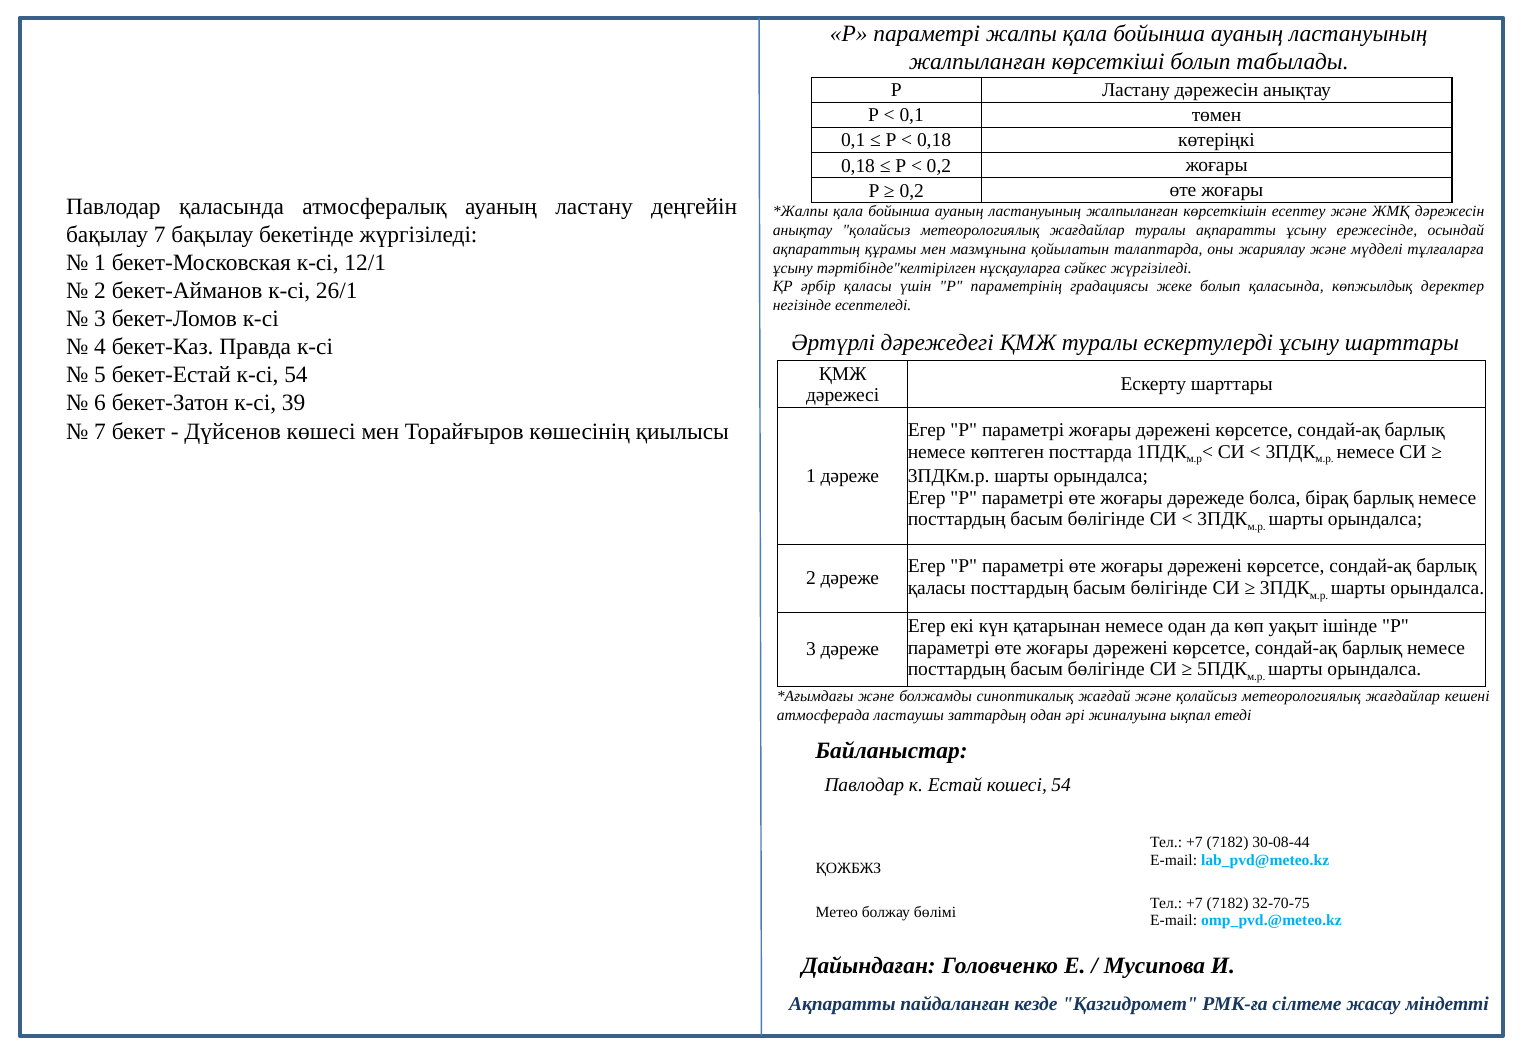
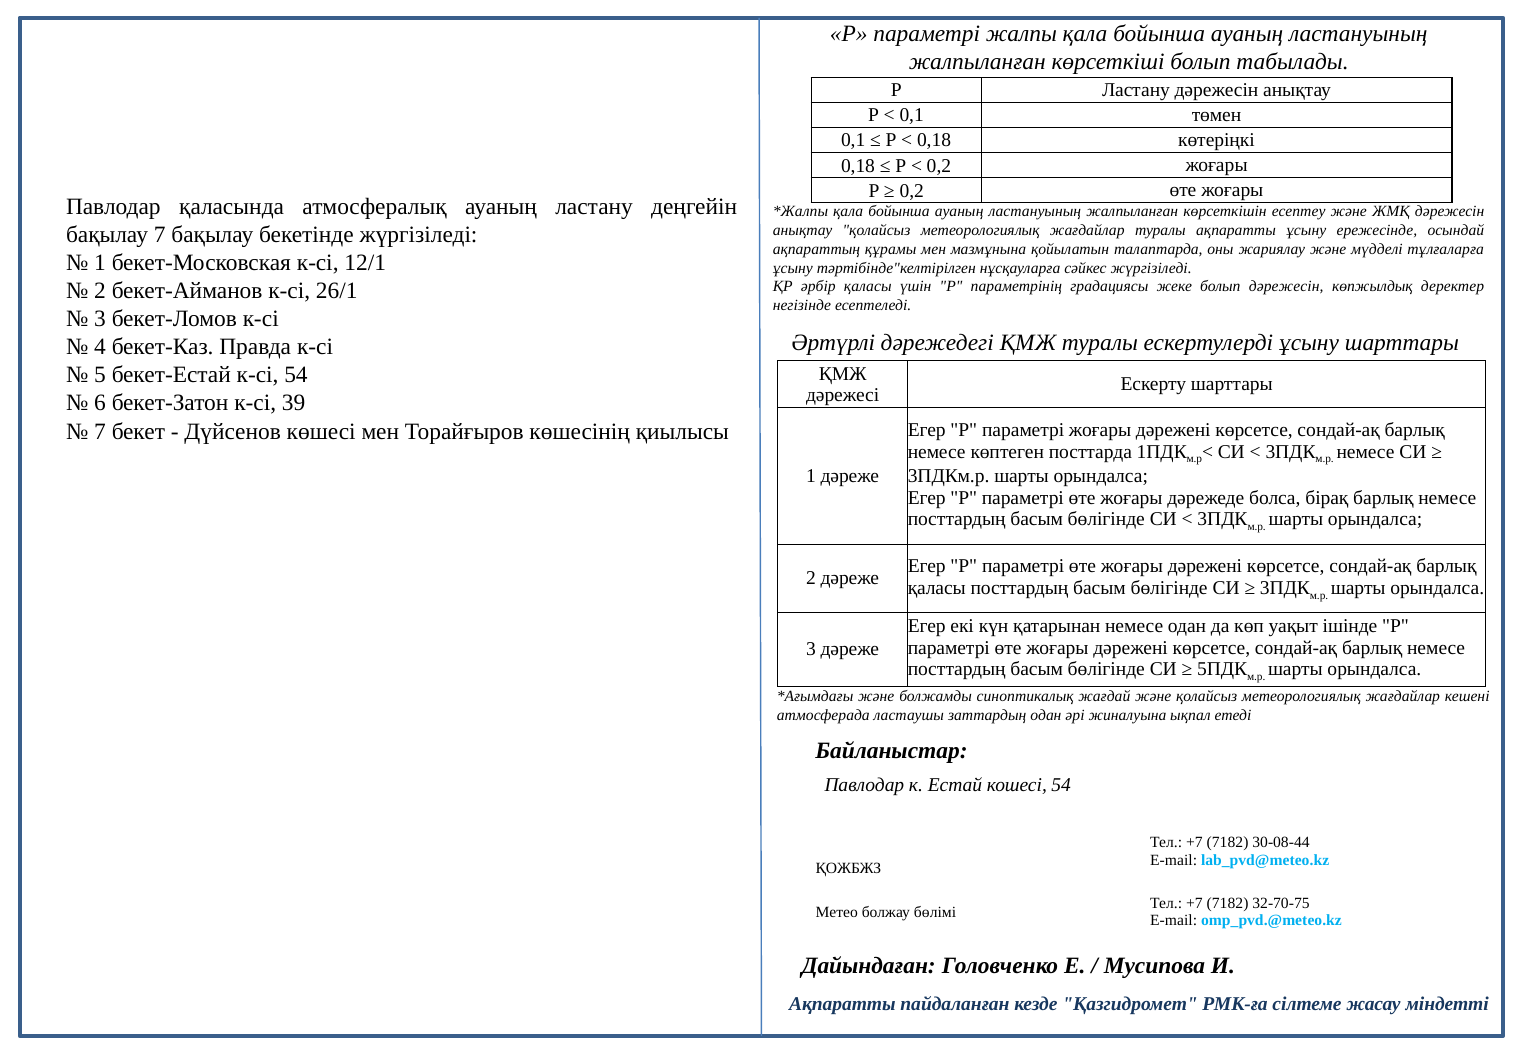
болып қаласында: қаласында -> дәрежесін (1286, 287)
